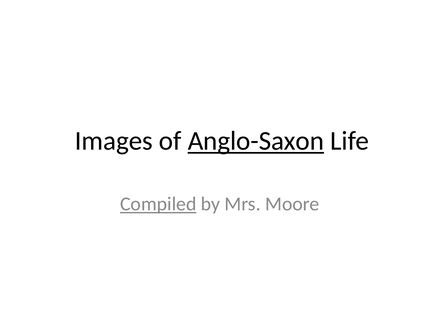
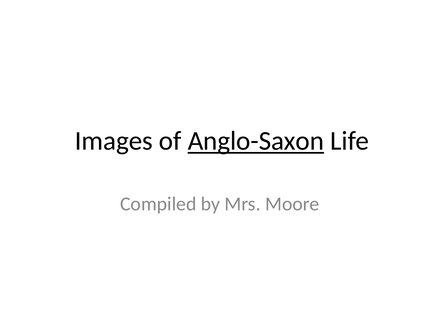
Compiled underline: present -> none (158, 204)
